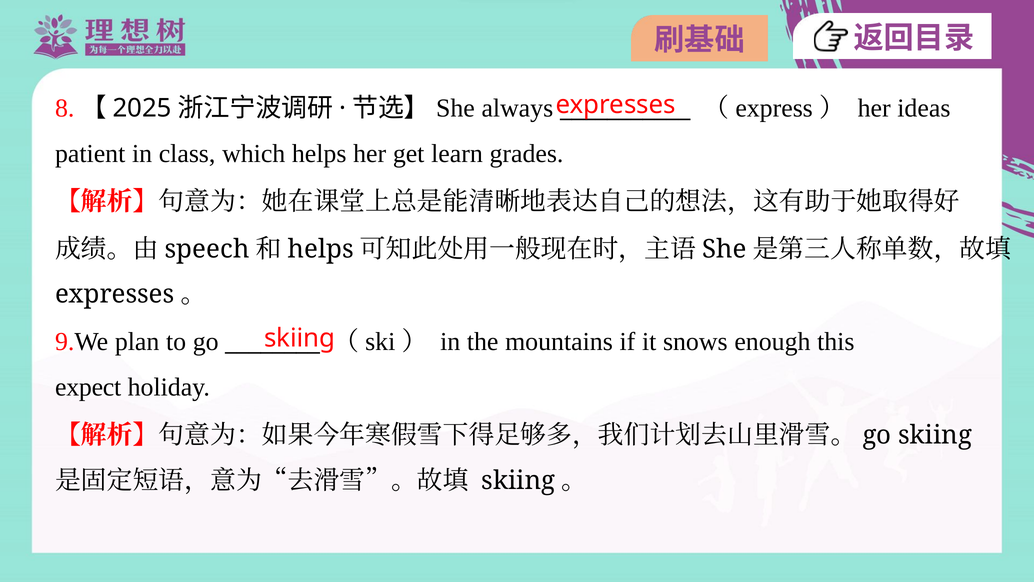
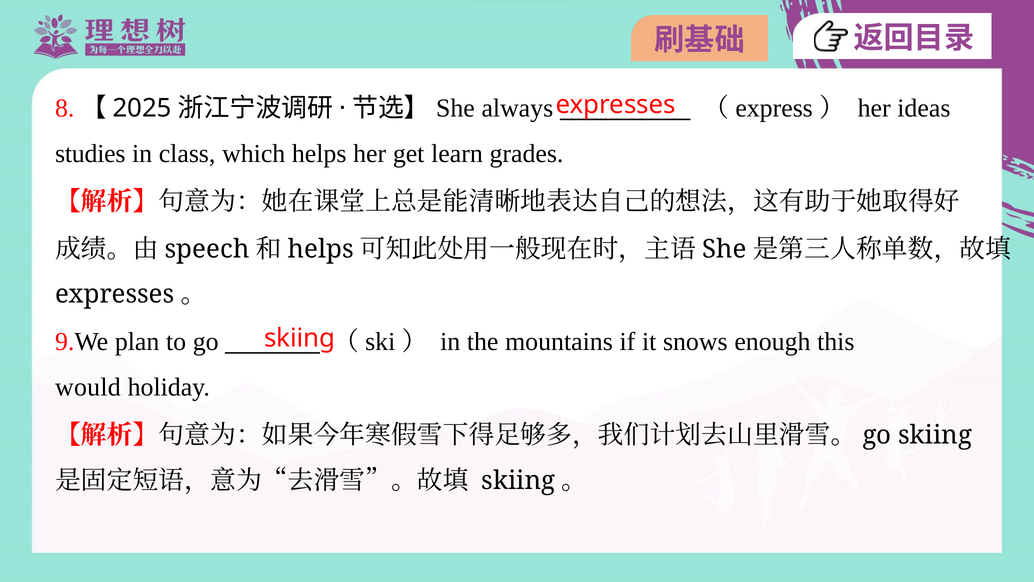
patient: patient -> studies (90, 153)
expect: expect -> would (88, 387)
